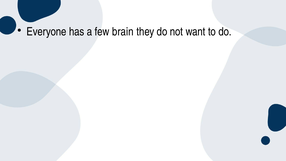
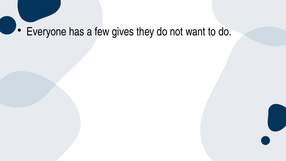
brain: brain -> gives (123, 32)
